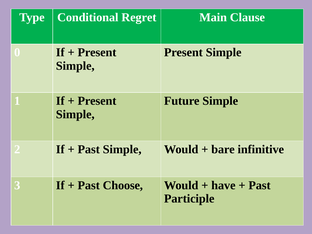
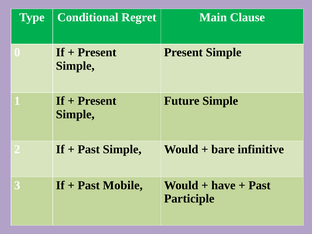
Choose: Choose -> Mobile (123, 185)
